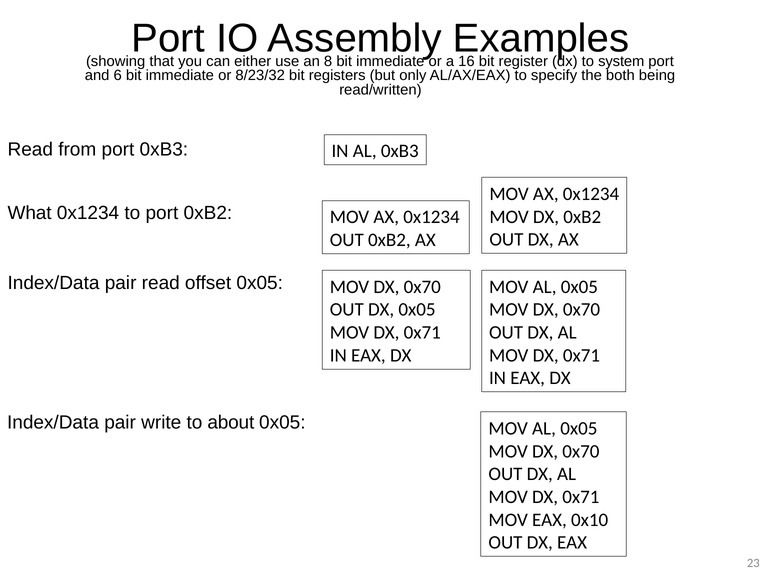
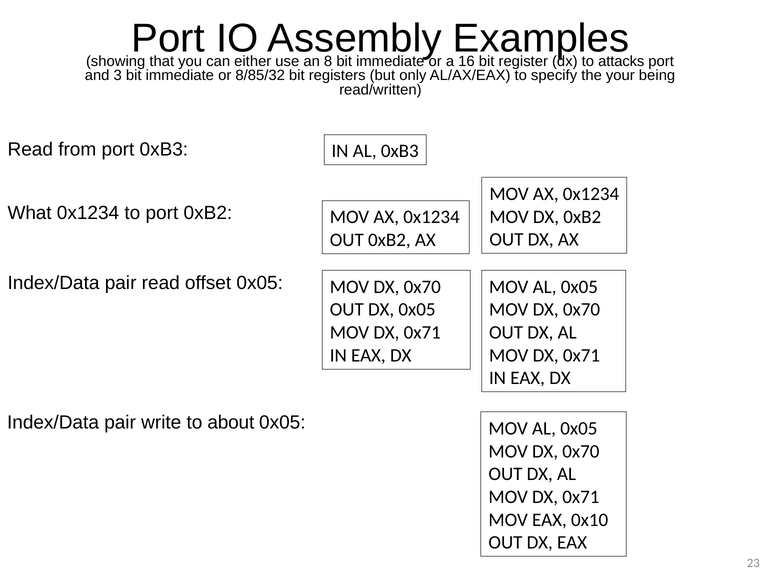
system: system -> attacks (621, 61)
6: 6 -> 3 (118, 75)
8/23/32: 8/23/32 -> 8/85/32 (260, 75)
both: both -> your (620, 75)
